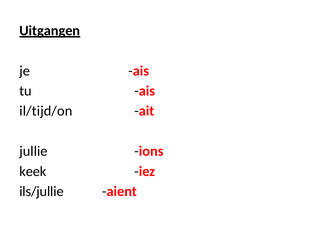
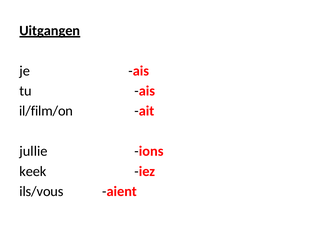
il/tijd/on: il/tijd/on -> il/film/on (46, 111)
ils/jullie: ils/jullie -> ils/vous (41, 192)
